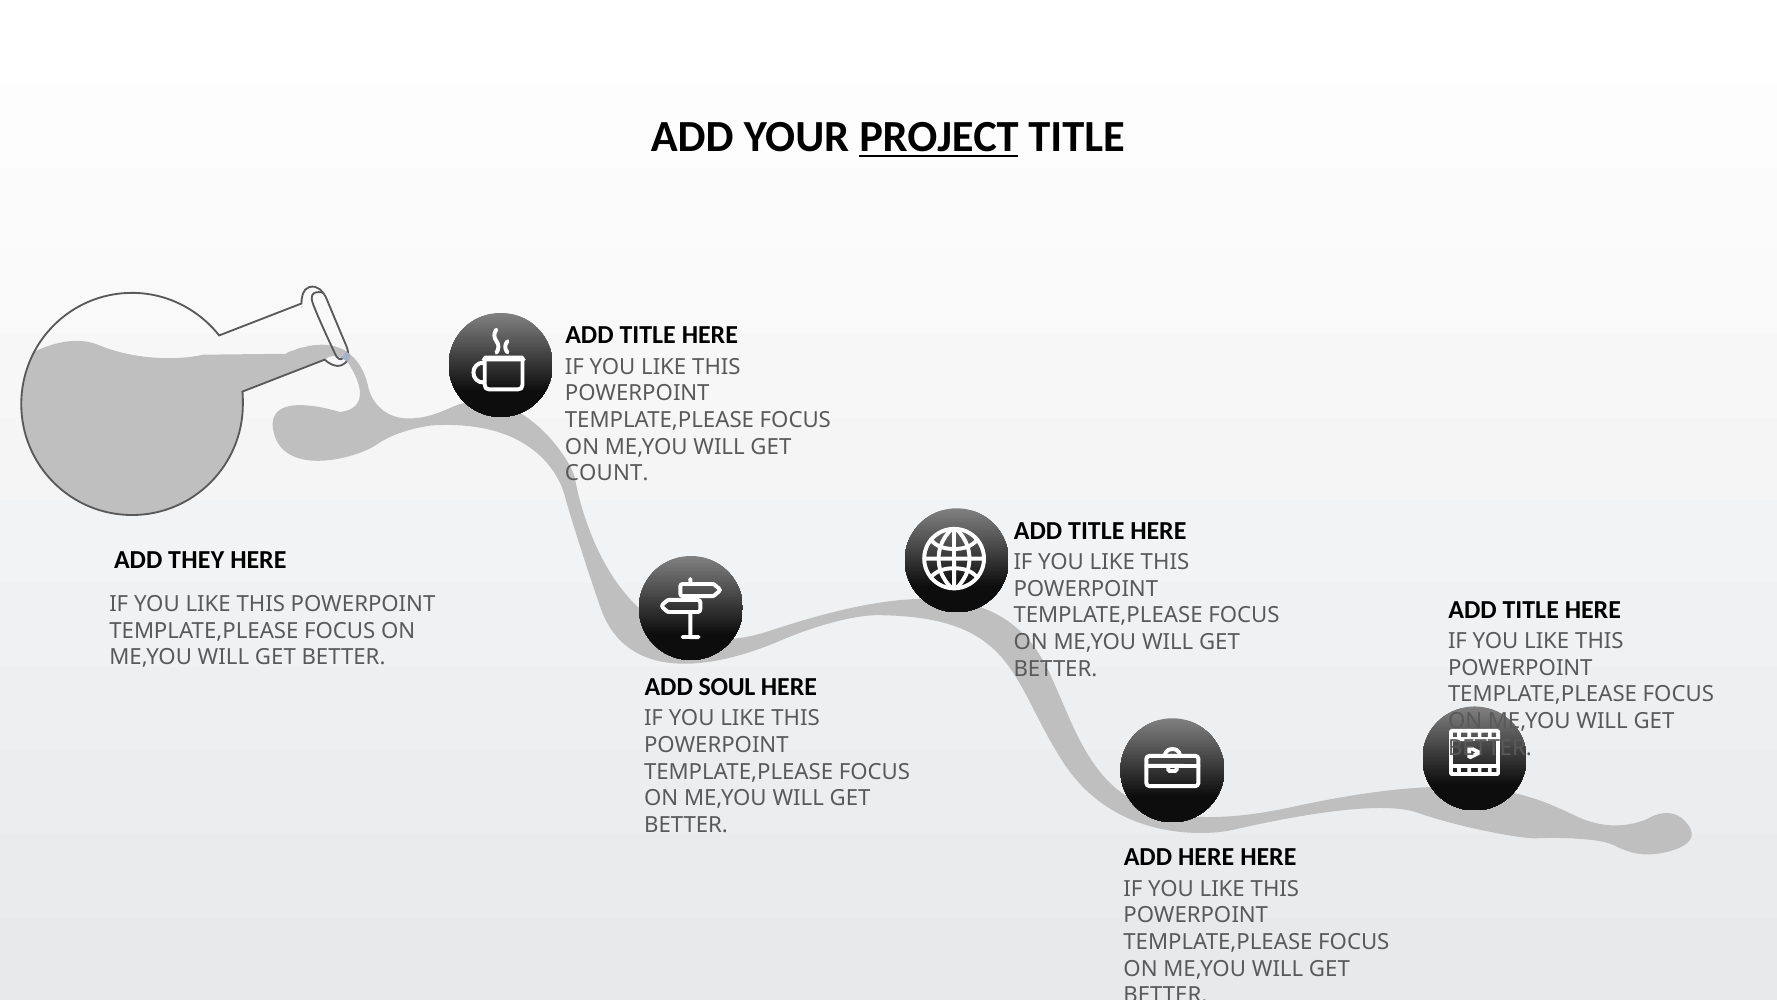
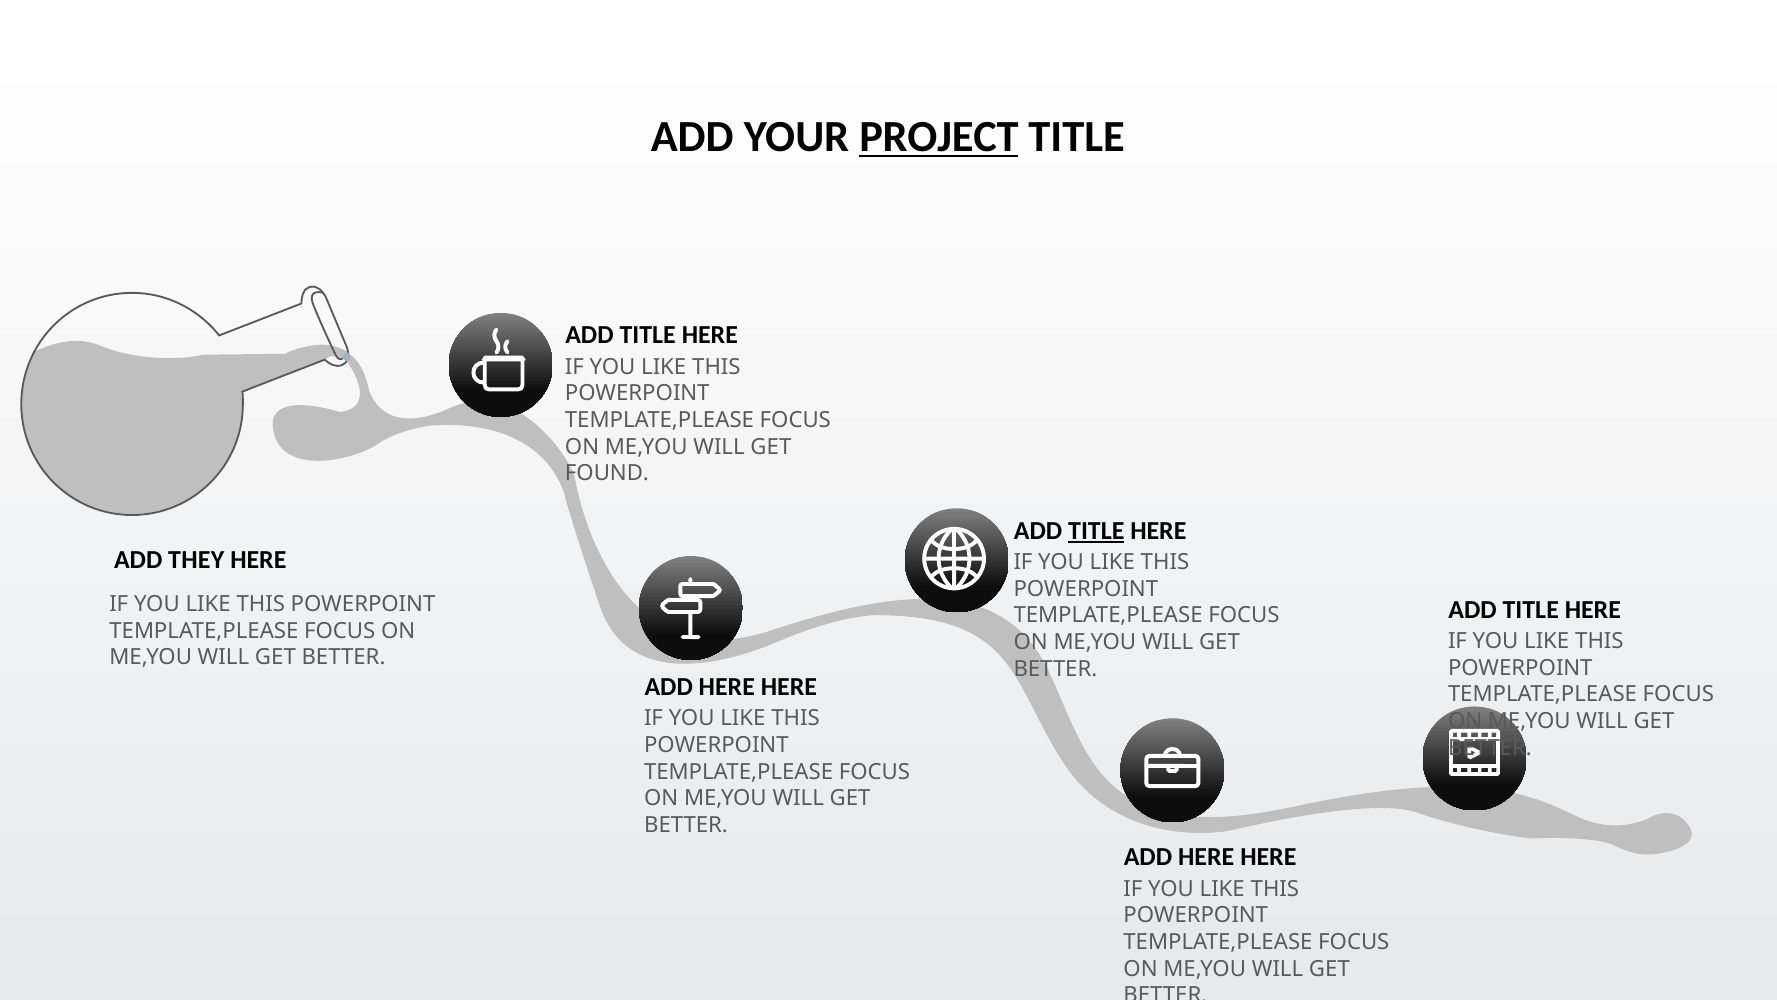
COUNT: COUNT -> FOUND (607, 473)
TITLE underline: none -> present (1096, 530)
SOUL: SOUL -> HERE (727, 687)
